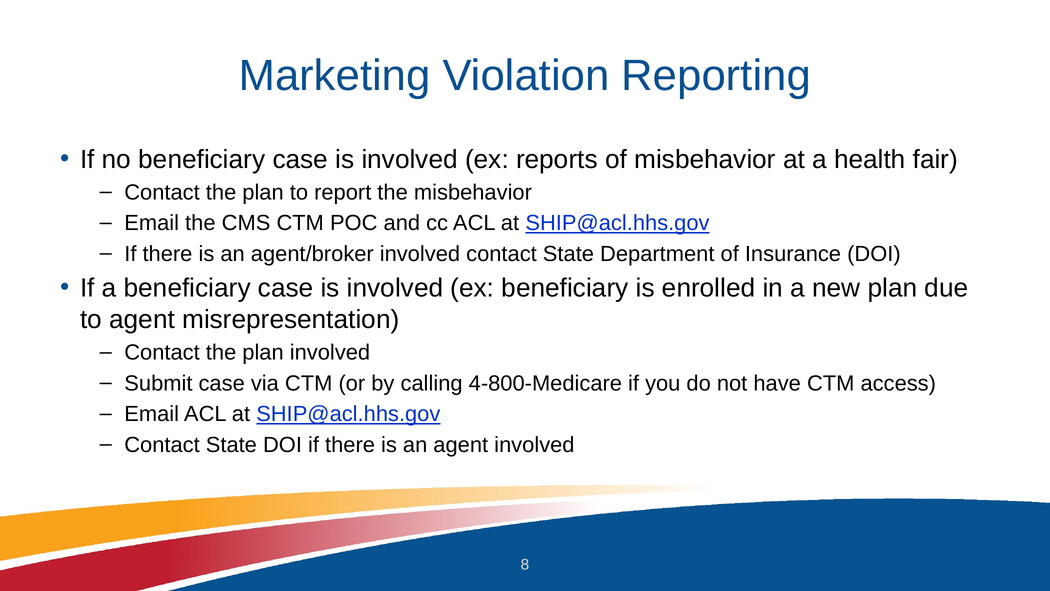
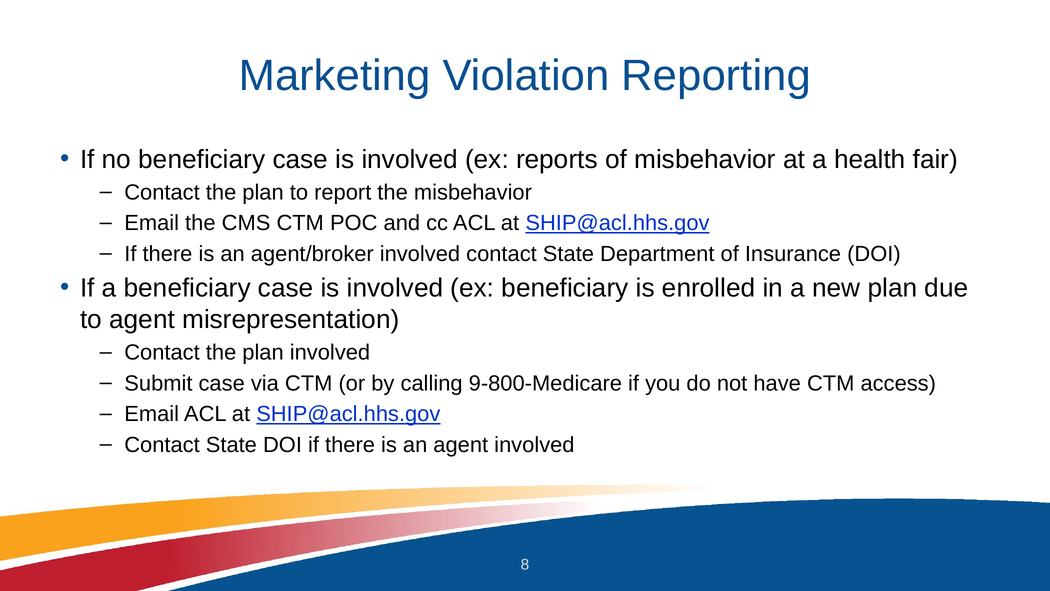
4-800-Medicare: 4-800-Medicare -> 9-800-Medicare (545, 383)
